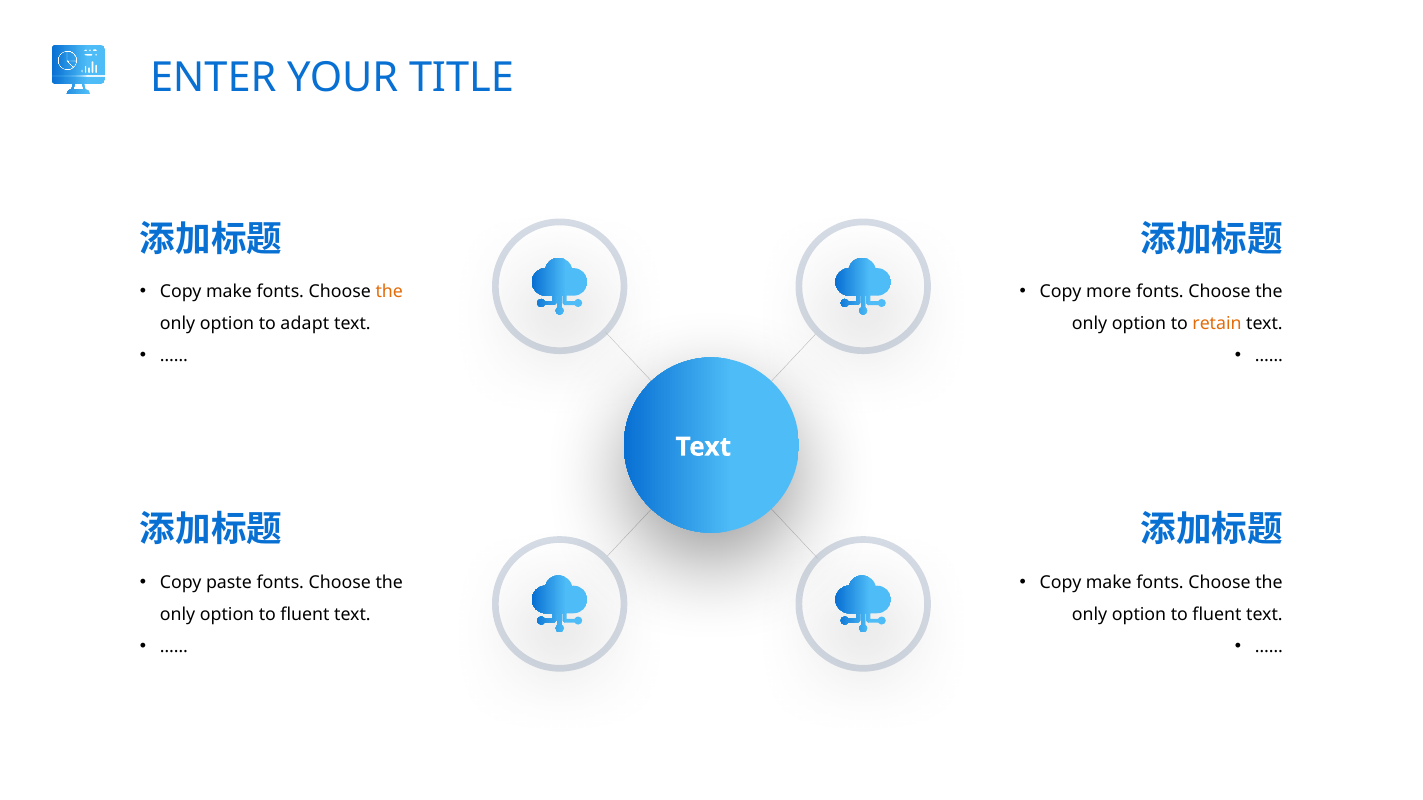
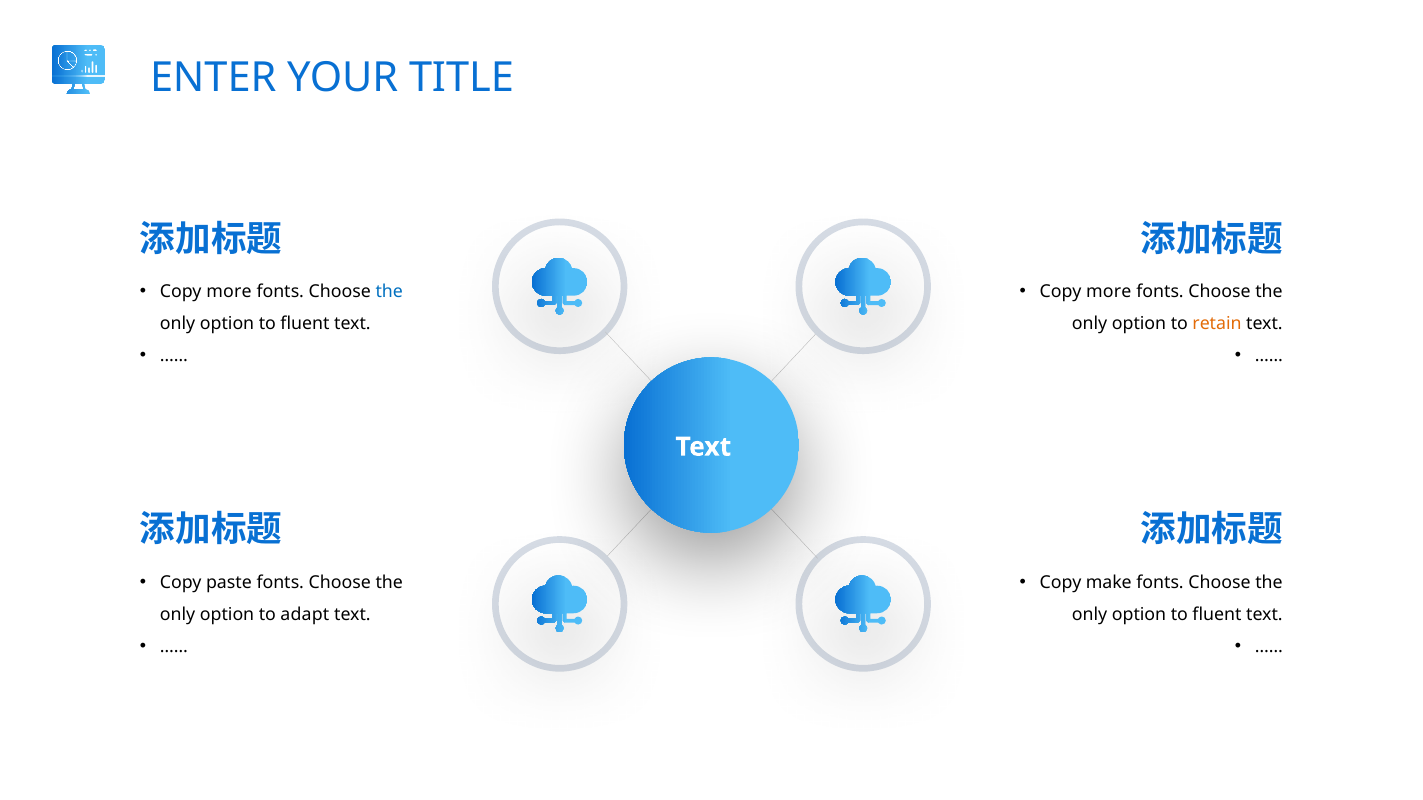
make: make -> more (229, 292)
the colour: orange -> blue (389, 292)
adapt: adapt -> fluent (305, 324)
fluent: fluent -> adapt (305, 615)
